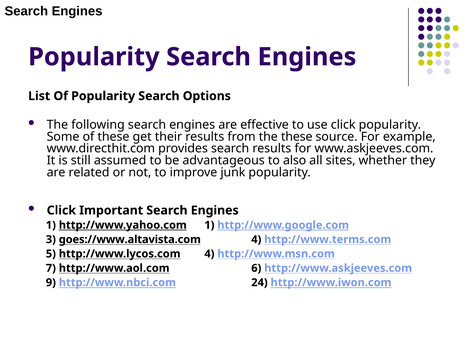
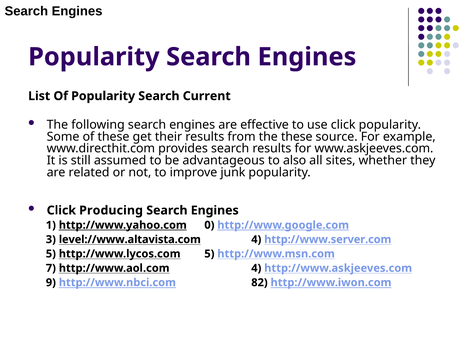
Options: Options -> Current (207, 96)
Important: Important -> Producing (111, 210)
http://www.yahoo.com 1: 1 -> 0 (209, 225)
goes://www.altavista.com: goes://www.altavista.com -> level://www.altavista.com (130, 239)
http://www.terms.com: http://www.terms.com -> http://www.server.com (328, 239)
http://www.lycos.com 4: 4 -> 5 (209, 254)
http://www.aol.com 6: 6 -> 4 (256, 268)
24: 24 -> 82 (259, 282)
